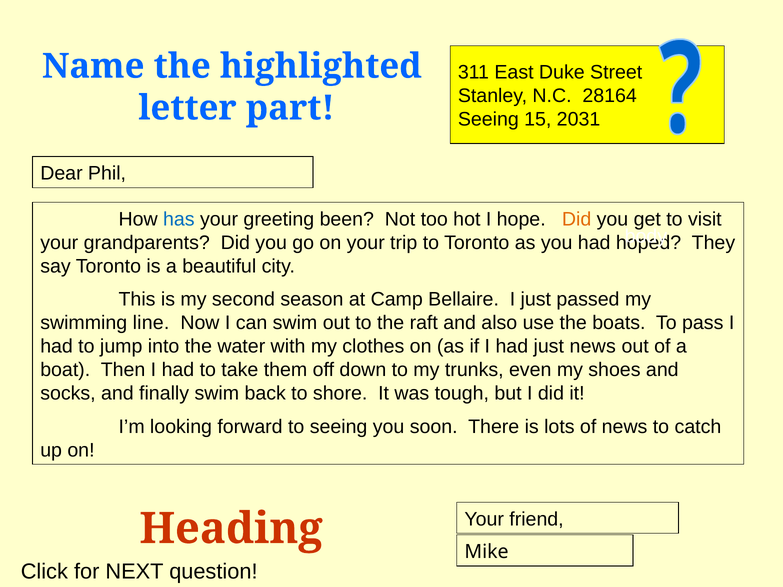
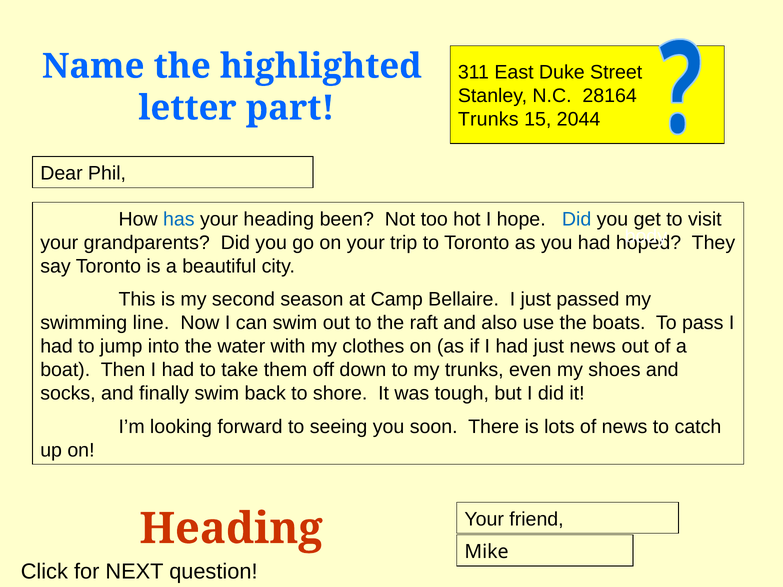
Seeing: Seeing -> Trunks (488, 119)
2031: 2031 -> 2044 (579, 119)
your greeting: greeting -> heading (279, 219)
Did colour: orange -> blue (577, 219)
